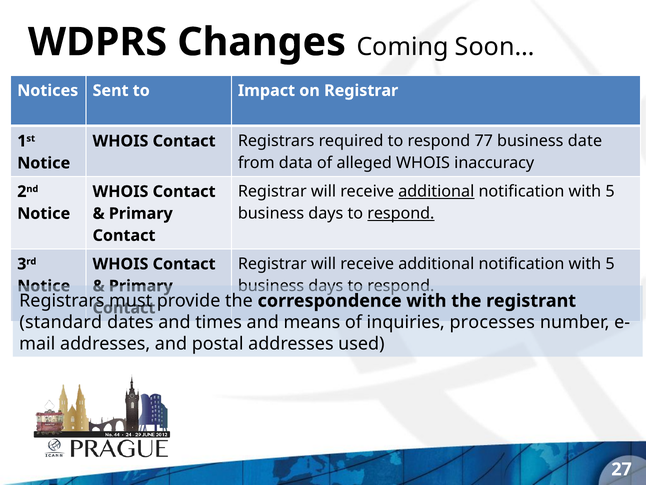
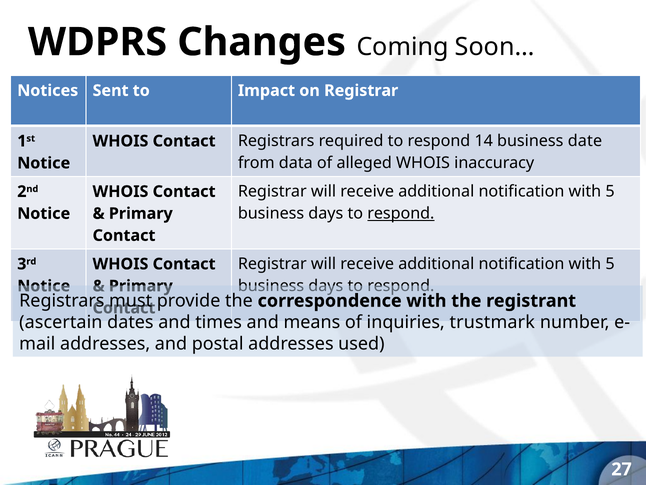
77: 77 -> 14 (484, 141)
additional underline: present -> none (436, 191)
standard: standard -> ascertain (61, 322)
processes: processes -> trustmark (492, 322)
